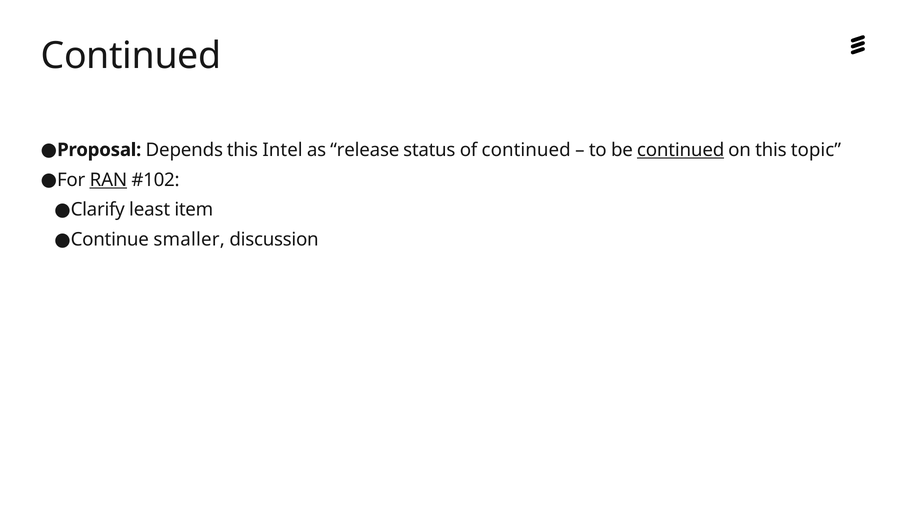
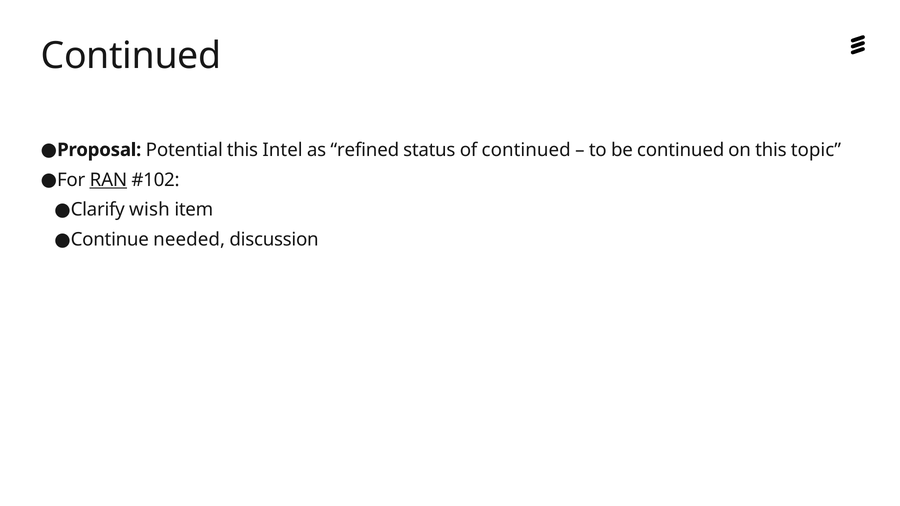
Depends: Depends -> Potential (184, 150)
release: release -> refined (365, 150)
continued underline: present -> none (681, 150)
least: least -> wish (149, 210)
smaller: smaller -> needed (189, 240)
